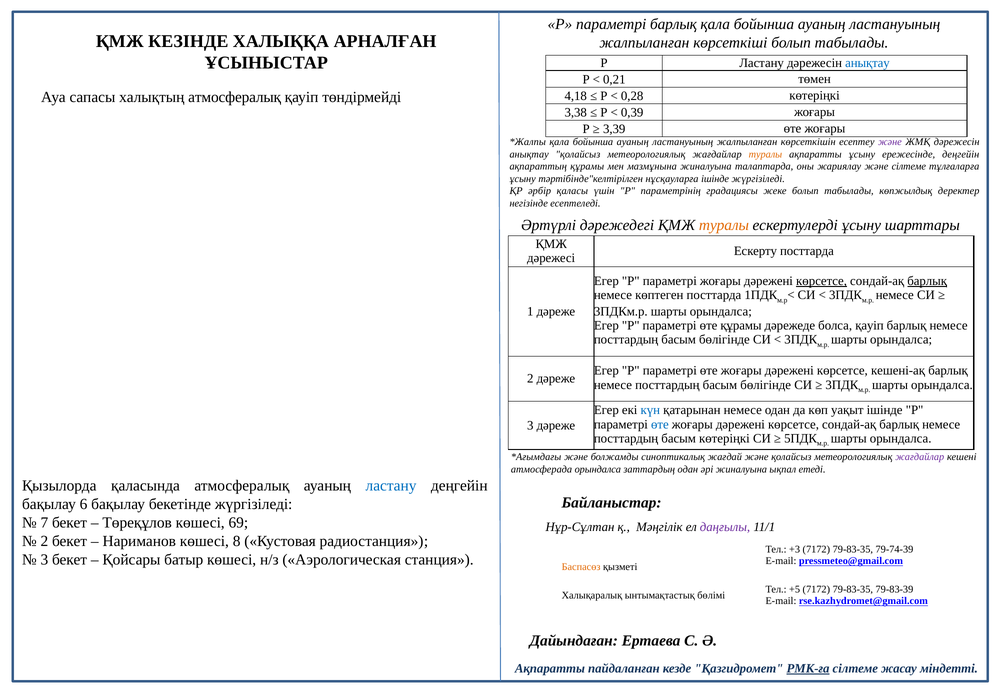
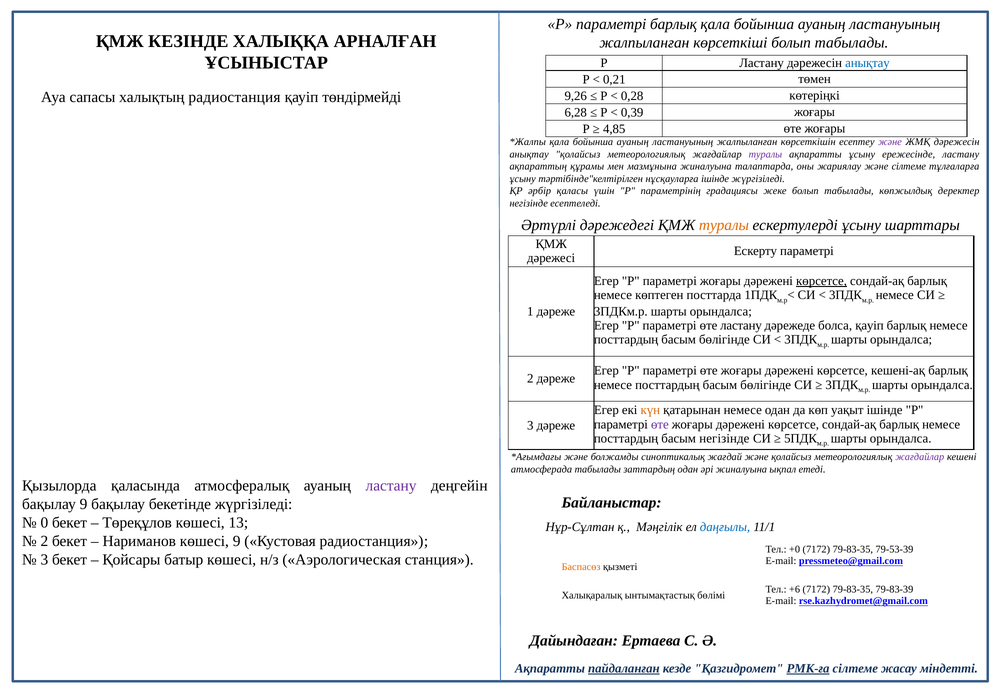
халықтың атмосфералық: атмосфералық -> радиостанция (234, 97)
4,18: 4,18 -> 9,26 (576, 96)
3,38: 3,38 -> 6,28 (576, 112)
3,39: 3,39 -> 4,85 (614, 129)
туралы colour: orange -> purple (765, 154)
ережесінде деңгейін: деңгейін -> ластану (961, 154)
Ескерту посттарда: посттарда -> параметрі (807, 251)
барлық underline: present -> none (927, 281)
өте құрамы: құрамы -> ластану (741, 326)
күн colour: blue -> orange (650, 410)
өте colour: blue -> purple (660, 424)
басым көтеріңкі: көтеріңкі -> негізінде (724, 439)
атмосферада орындалса: орындалса -> табылады (598, 469)
ластану colour: blue -> purple (391, 486)
бақылау 6: 6 -> 9 (84, 504)
7: 7 -> 0 (44, 523)
69: 69 -> 13 (238, 523)
даңғылы colour: purple -> blue (725, 527)
көшесі 8: 8 -> 9 (237, 541)
+3: +3 -> +0 (795, 550)
79-74-39: 79-74-39 -> 79-53-39 (894, 550)
+5: +5 -> +6 (795, 590)
пайдаланған underline: none -> present (624, 669)
